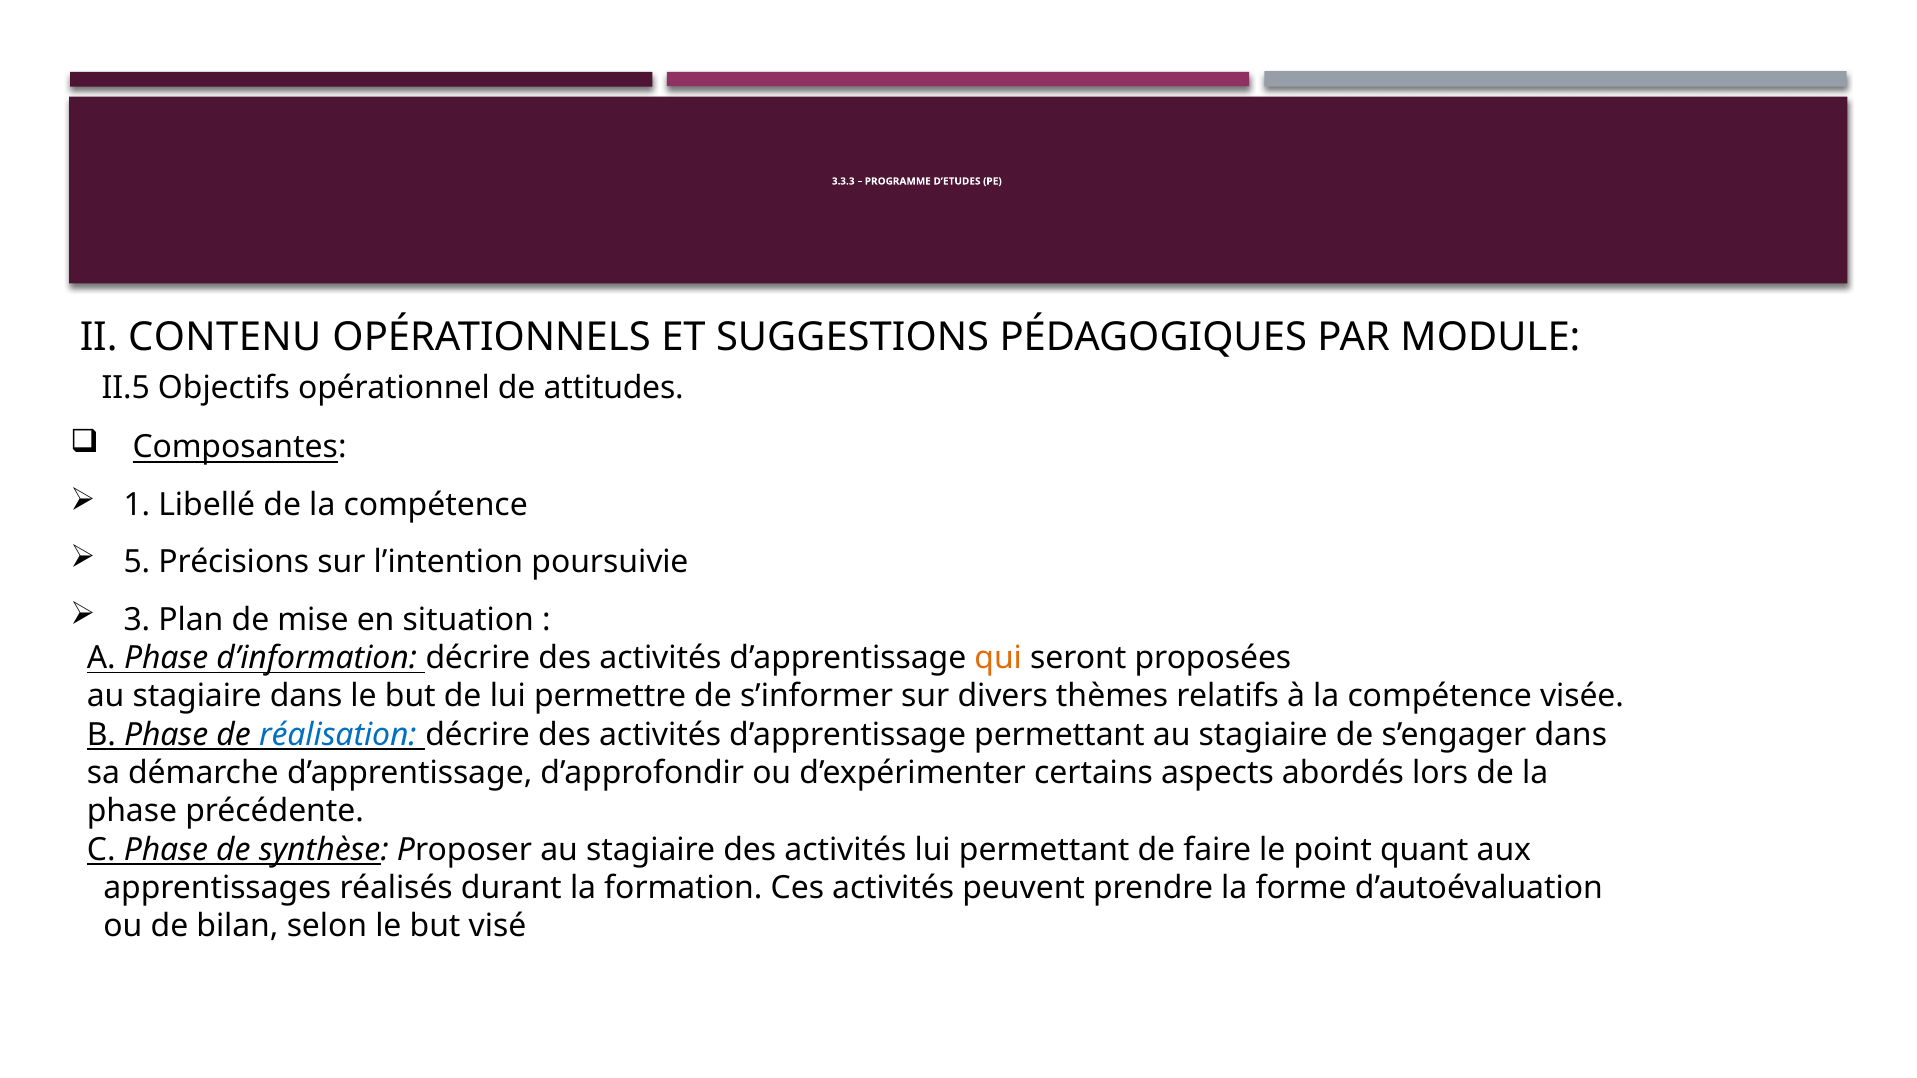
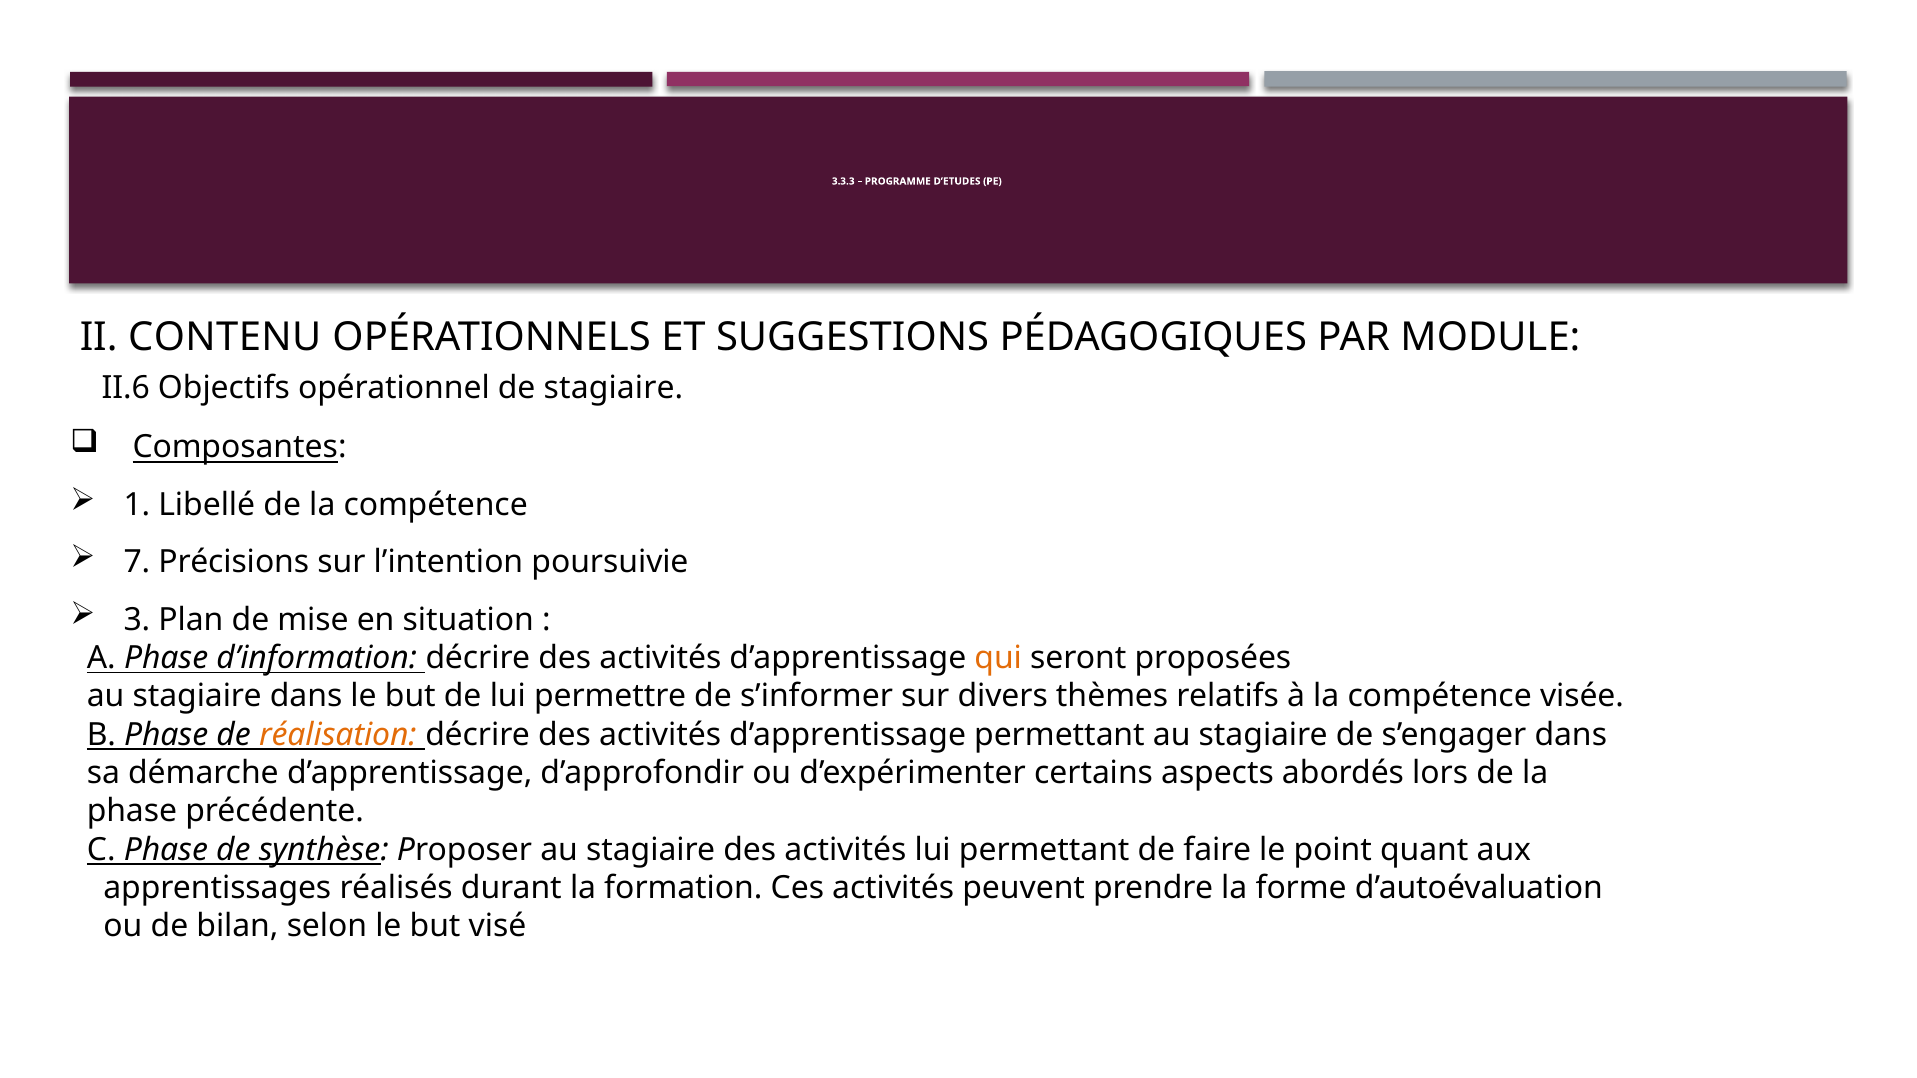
II.5: II.5 -> II.6 (126, 388)
de attitudes: attitudes -> stagiaire (614, 388)
5: 5 -> 7 (137, 562)
réalisation colour: blue -> orange (338, 735)
